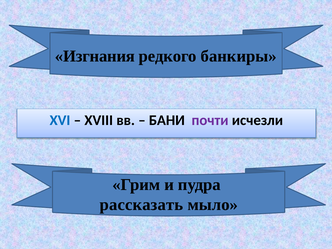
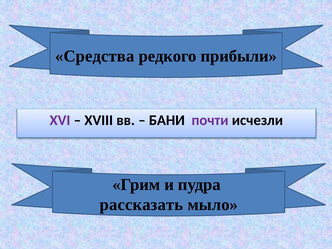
Изгнания: Изгнания -> Средства (95, 56)
банкиры: банкиры -> прибыли (239, 56)
XVI colour: blue -> purple (60, 120)
